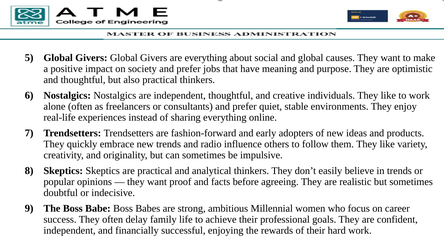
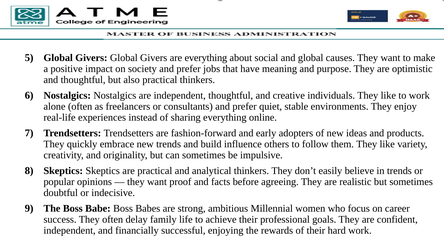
radio: radio -> build (211, 144)
